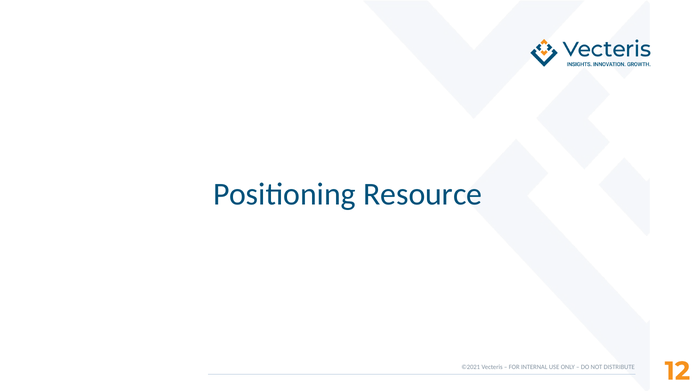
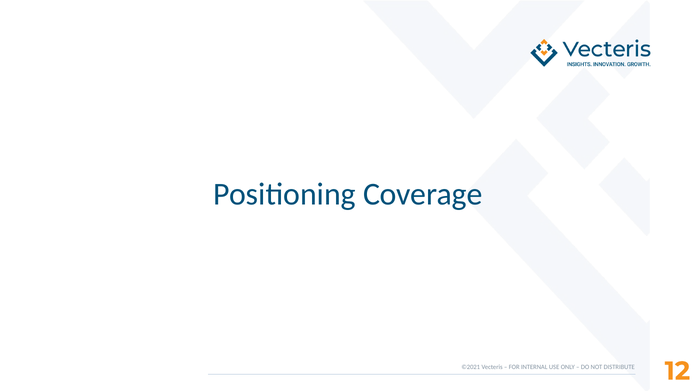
Resource: Resource -> Coverage (423, 194)
